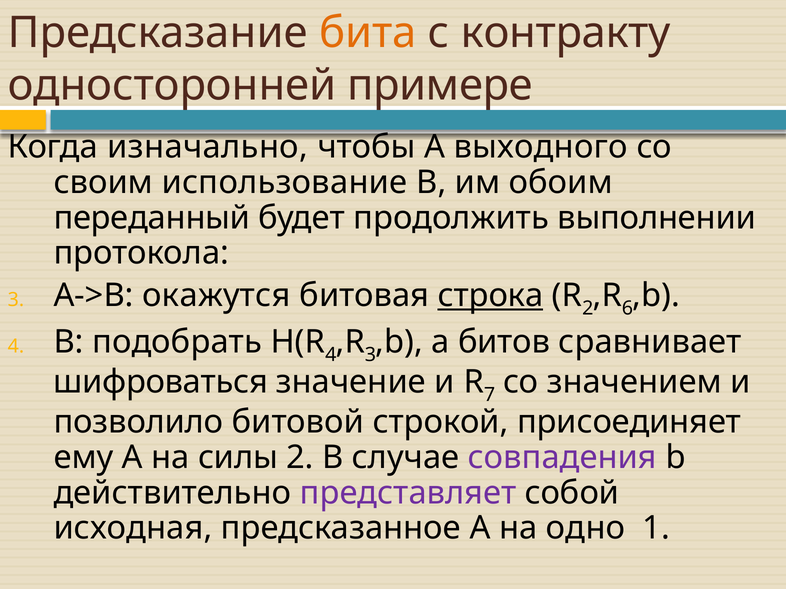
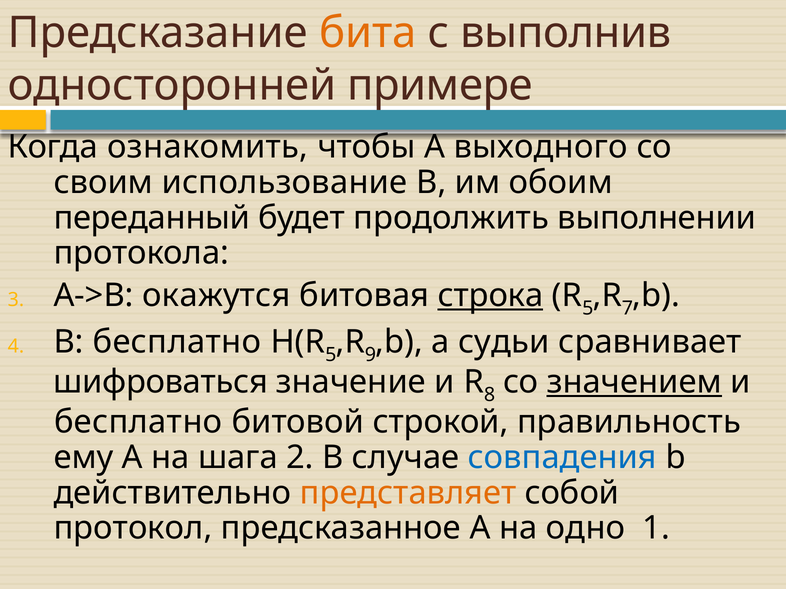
контракту: контракту -> выполнив (566, 33)
изначально: изначально -> ознакомить (208, 147)
2: 2 -> 5 (588, 308)
6: 6 -> 7 (627, 308)
B подобрать: подобрать -> бесплатно (177, 342)
4: 4 -> 5 (331, 355)
3: 3 -> 9 (370, 355)
битов: битов -> судьи (504, 342)
7: 7 -> 8 (490, 395)
значением underline: none -> present (634, 382)
позволило: позволило -> бесплатно (138, 422)
присоединяет: присоединяет -> правильность (629, 422)
силы: силы -> шага (238, 458)
совпадения colour: purple -> blue (562, 458)
представляет colour: purple -> orange (408, 493)
исходная: исходная -> протокол (133, 529)
